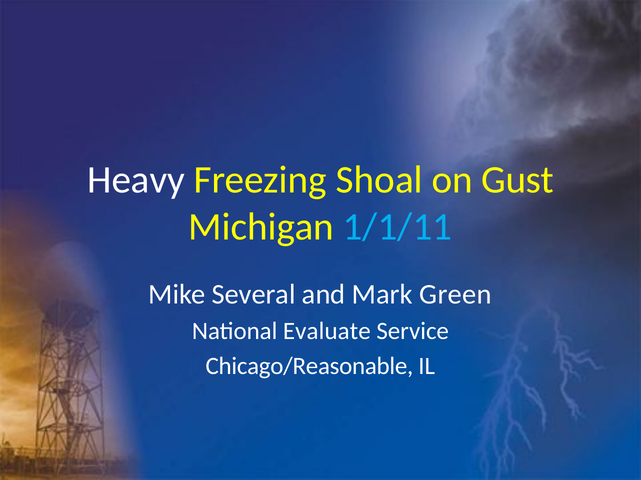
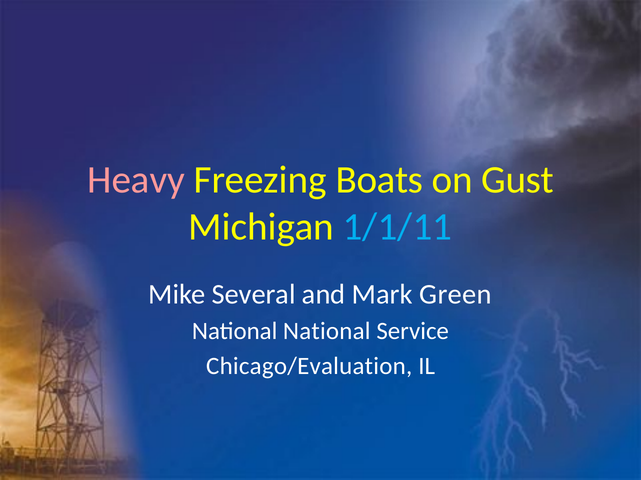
Heavy colour: white -> pink (136, 180)
Shoal: Shoal -> Boats (380, 180)
National Evaluate: Evaluate -> National (327, 332)
Chicago/Reasonable: Chicago/Reasonable -> Chicago/Evaluation (309, 366)
